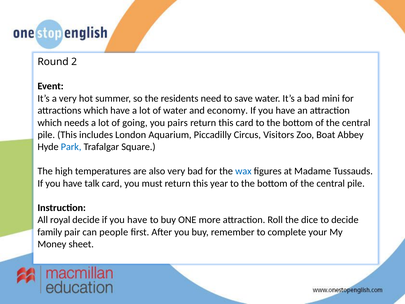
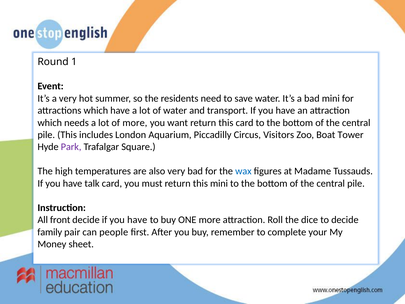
2: 2 -> 1 (74, 62)
economy: economy -> transport (228, 110)
of going: going -> more (135, 123)
pairs: pairs -> want (178, 123)
Abbey: Abbey -> Tower (351, 135)
Park colour: blue -> purple (71, 147)
this year: year -> mini (219, 183)
royal: royal -> front (60, 220)
